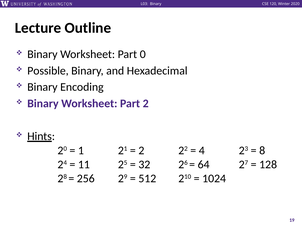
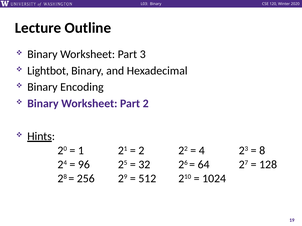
0: 0 -> 3 (143, 54)
Possible: Possible -> Lightbot (48, 71)
11: 11 -> 96 (84, 165)
